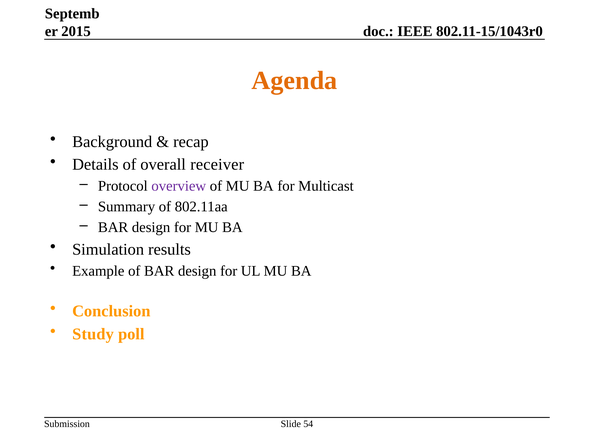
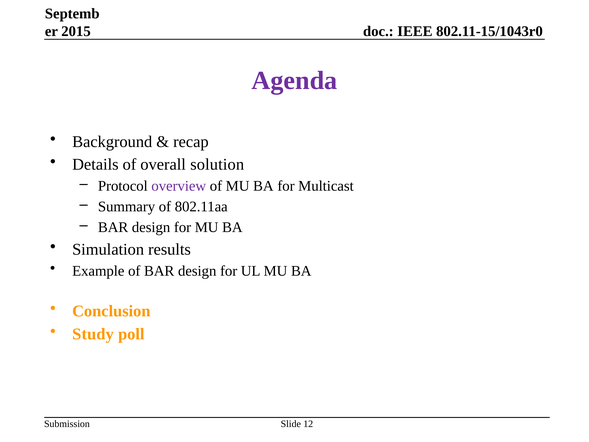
Agenda colour: orange -> purple (294, 80)
receiver: receiver -> solution (217, 164)
54: 54 -> 12 (308, 424)
